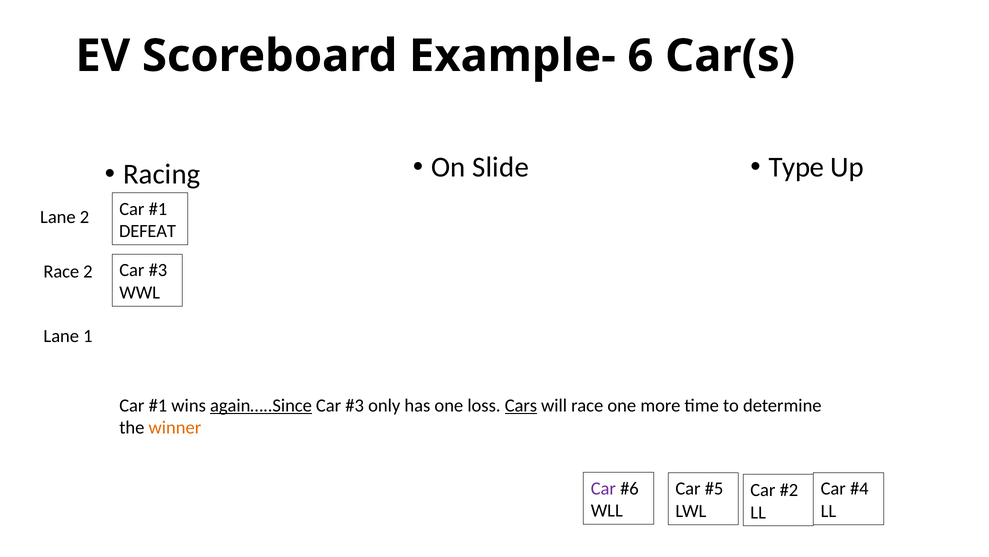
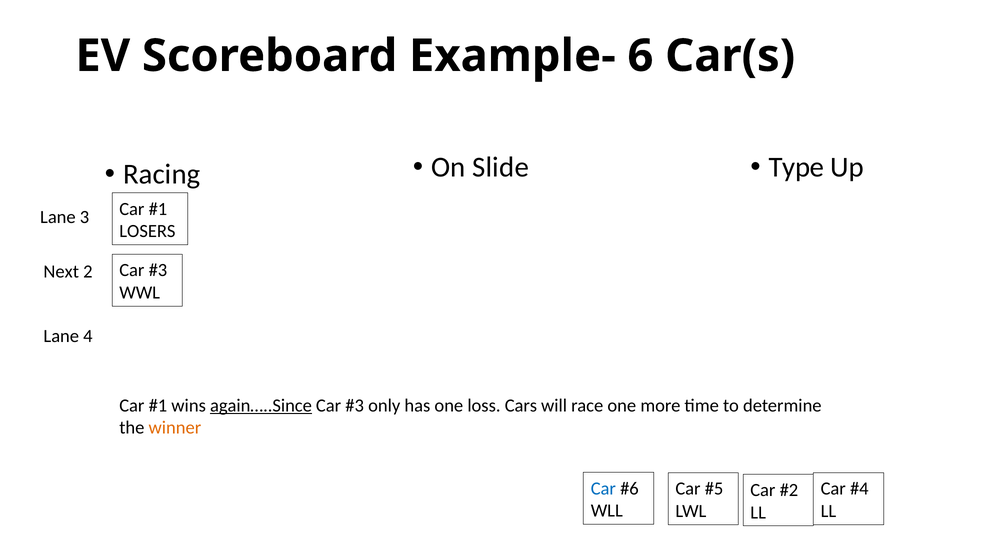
Lane 2: 2 -> 3 (85, 217)
DEFEAT: DEFEAT -> LOSERS (147, 231)
Race: Race -> Next (61, 271)
1: 1 -> 4 (88, 336)
Cars underline: present -> none (521, 405)
Car colour: purple -> blue (603, 488)
